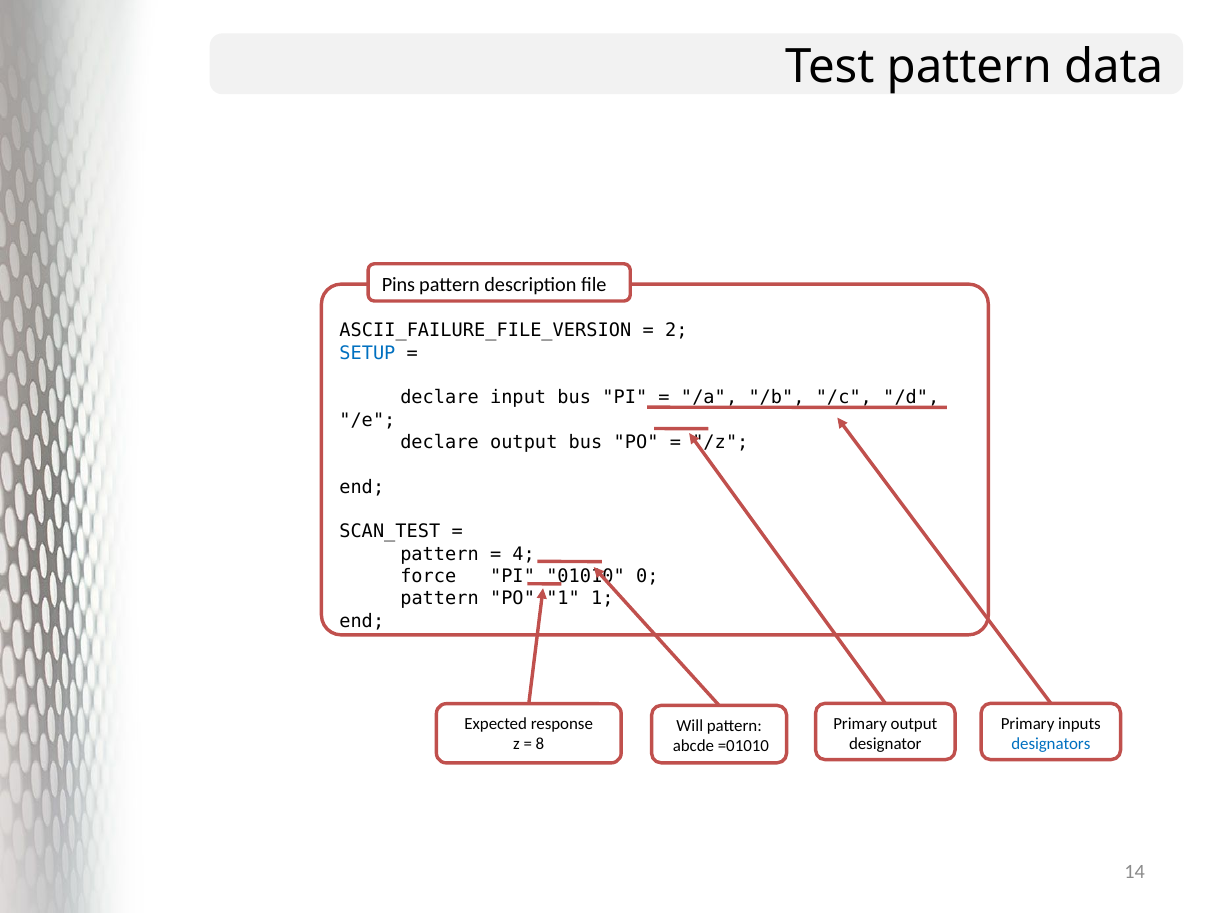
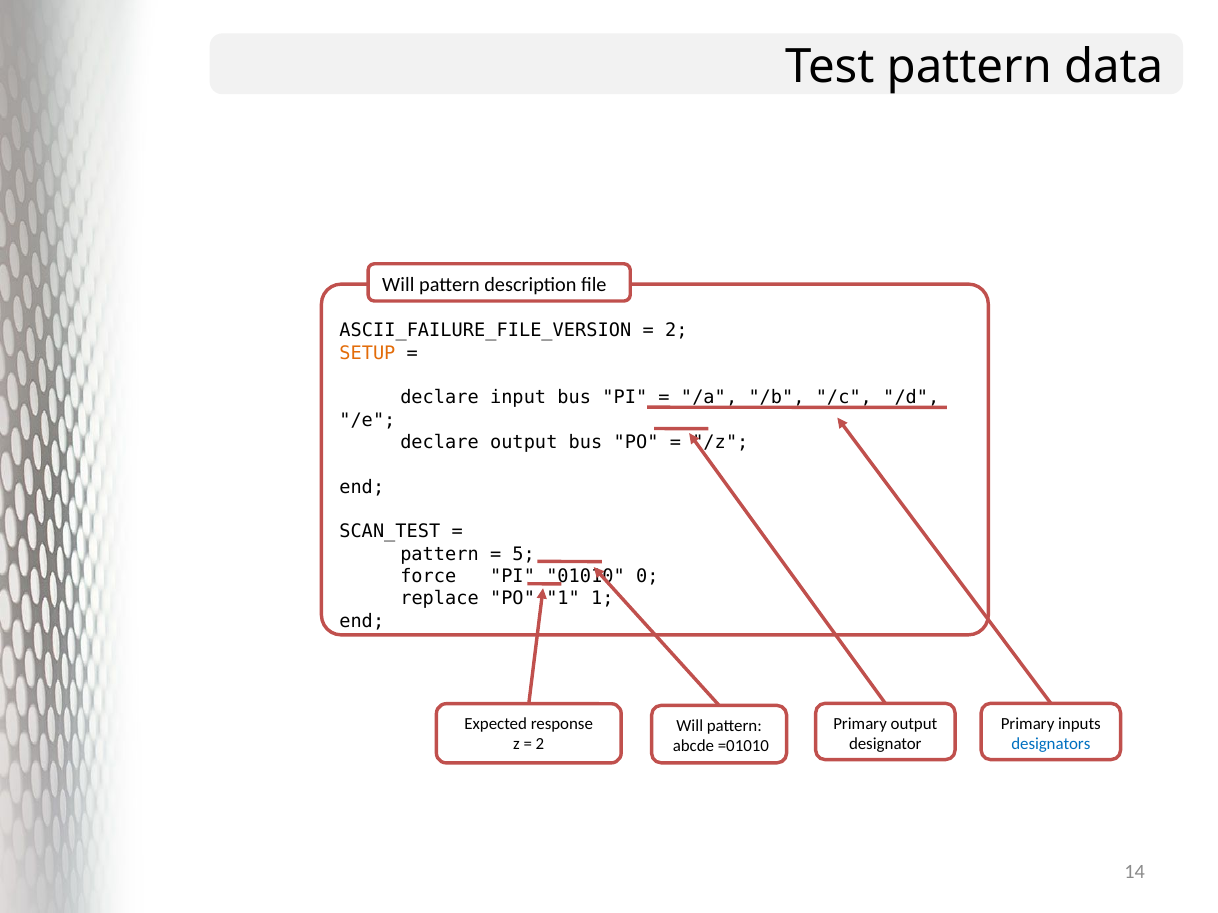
Pins: Pins -> Will (398, 285)
SETUP colour: blue -> orange (367, 353)
4: 4 -> 5 (524, 554)
pattern: pattern -> replace (440, 599)
8: 8 -> 2 (540, 745)
